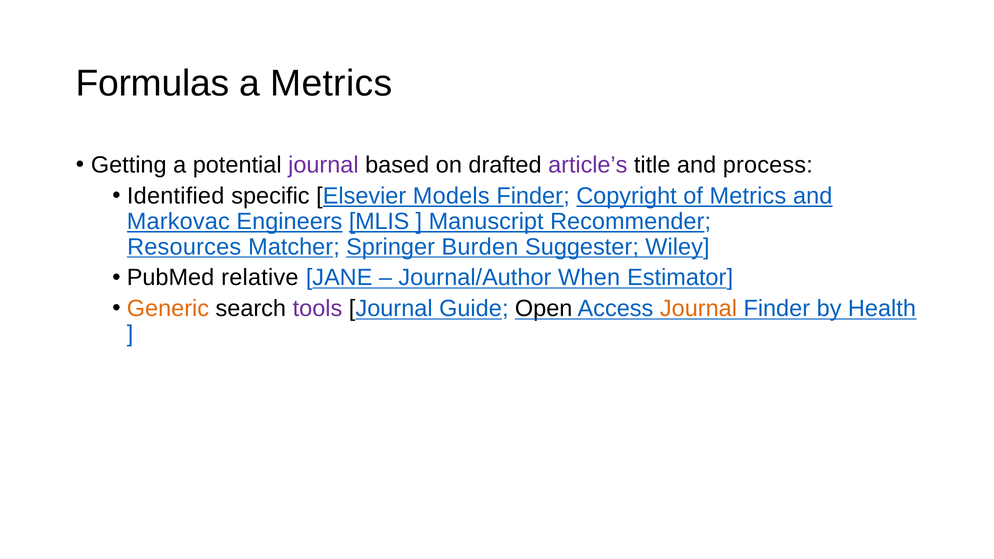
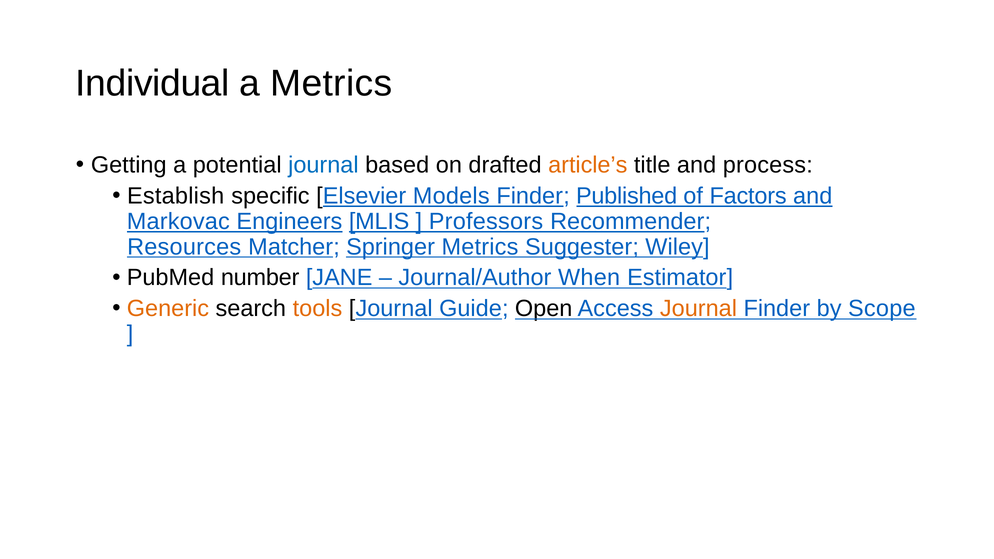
Formulas: Formulas -> Individual (153, 84)
journal colour: purple -> blue (323, 165)
article’s colour: purple -> orange (588, 165)
Identified: Identified -> Establish (176, 196)
Copyright: Copyright -> Published (627, 196)
of Metrics: Metrics -> Factors (748, 196)
Manuscript: Manuscript -> Professors (486, 221)
Springer Burden: Burden -> Metrics (480, 247)
relative: relative -> number (260, 278)
tools colour: purple -> orange (317, 309)
Health: Health -> Scope (882, 309)
